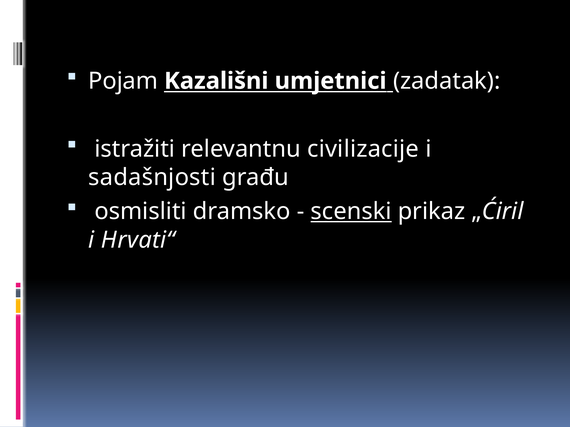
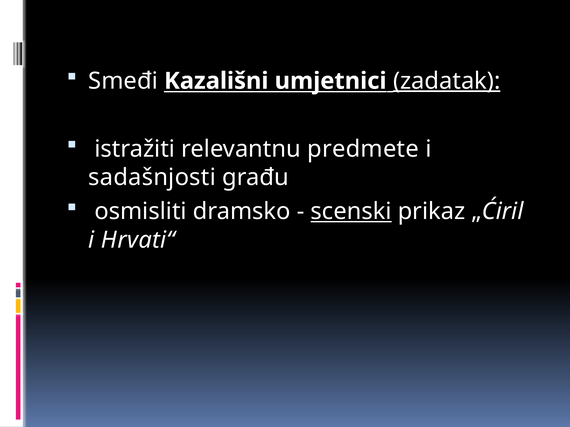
Pojam: Pojam -> Smeđi (123, 81)
zadatak underline: none -> present (447, 81)
civilizacije: civilizacije -> predmete (363, 149)
